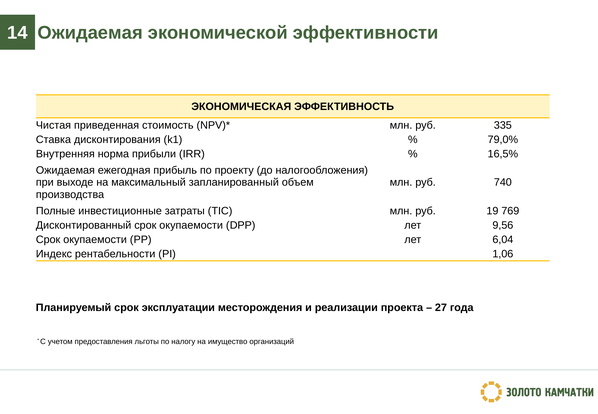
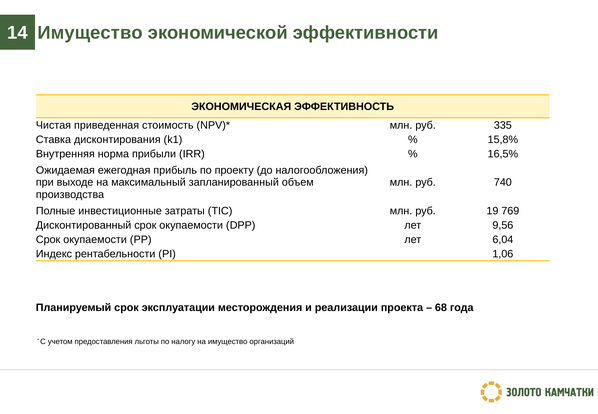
14 Ожидаемая: Ожидаемая -> Имущество (90, 33)
79,0%: 79,0% -> 15,8% (503, 139)
27: 27 -> 68 (441, 308)
